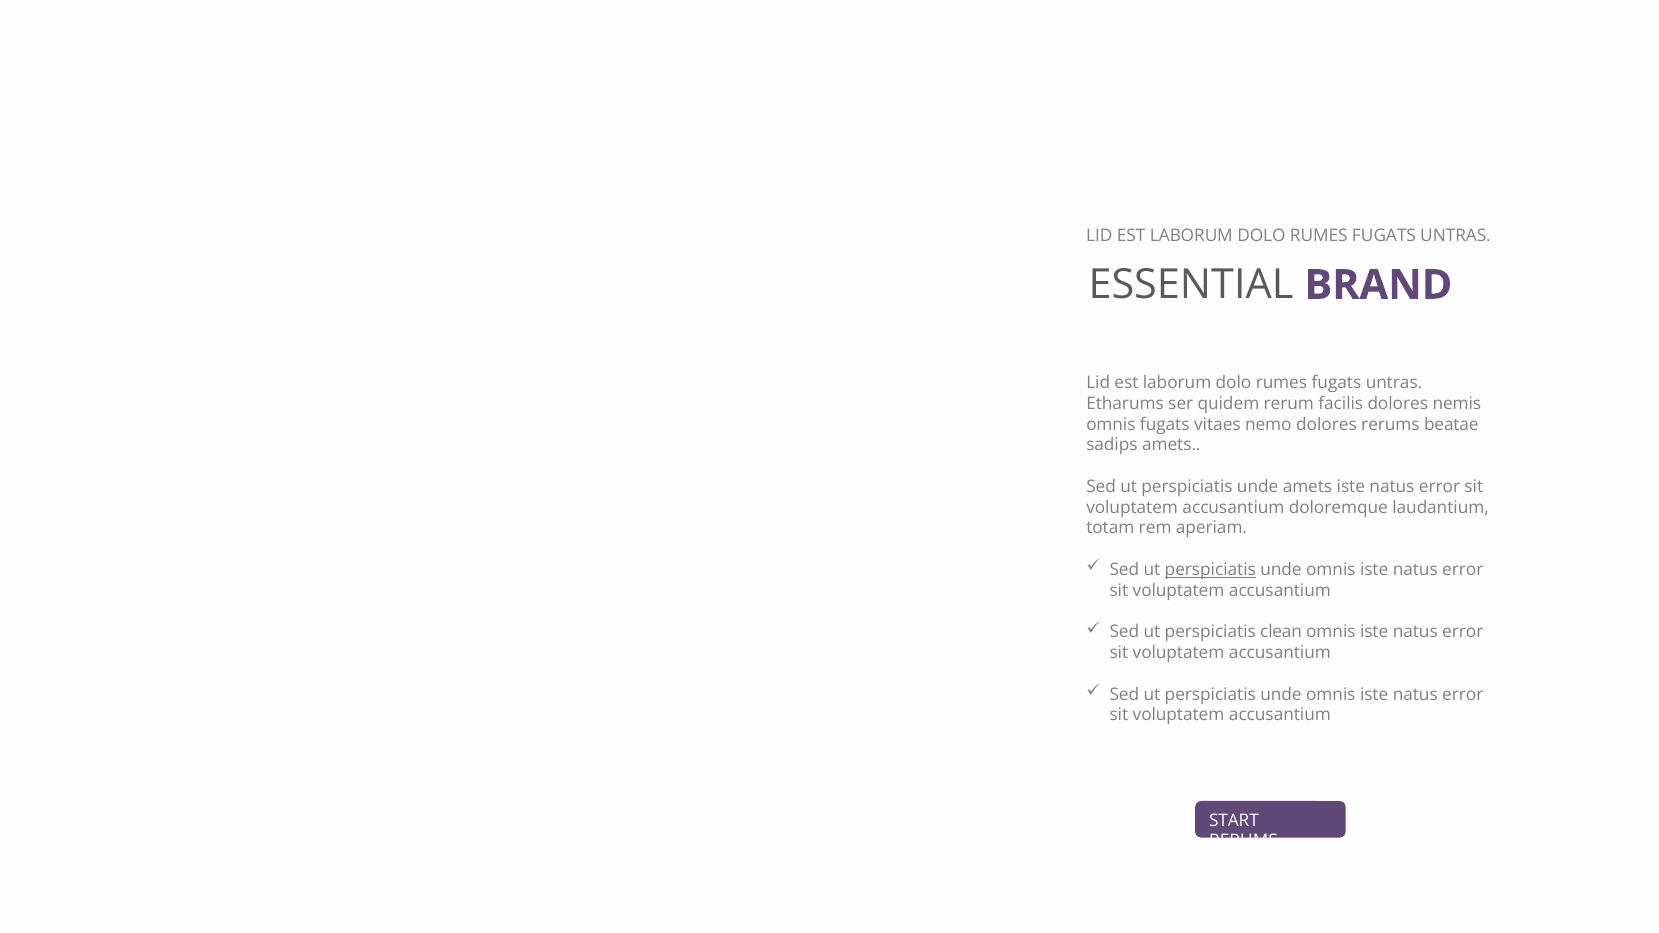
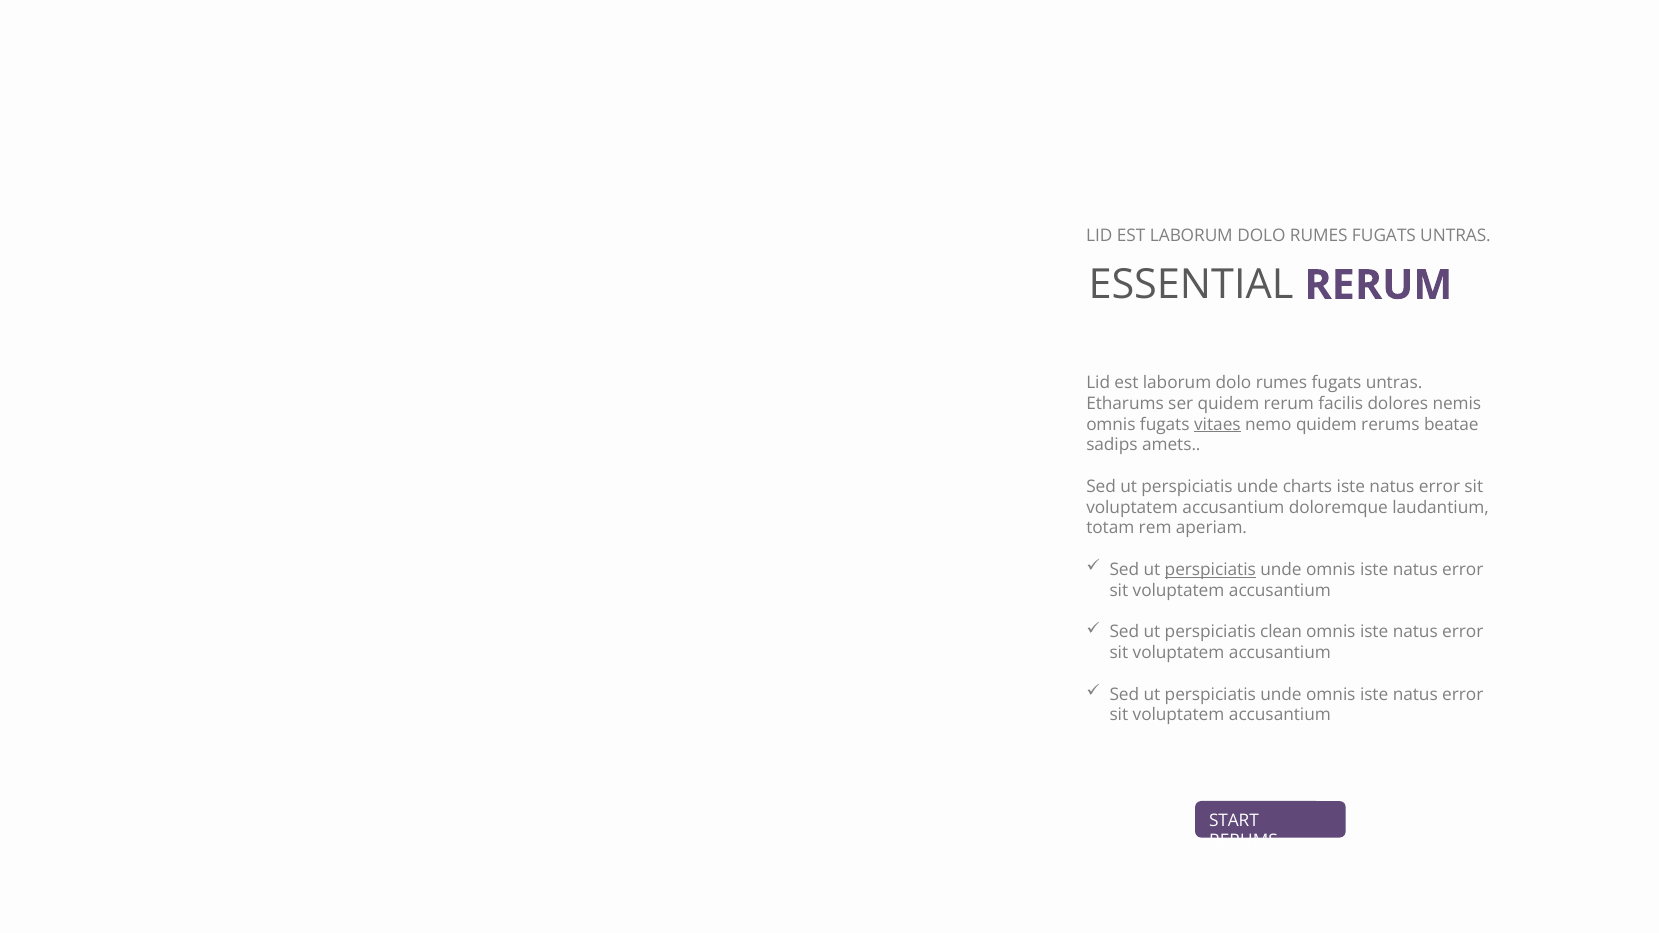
ESSENTIAL BRAND: BRAND -> RERUM (1378, 285)
vitaes underline: none -> present (1217, 425)
nemo dolores: dolores -> quidem (1327, 425)
unde amets: amets -> charts (1307, 487)
